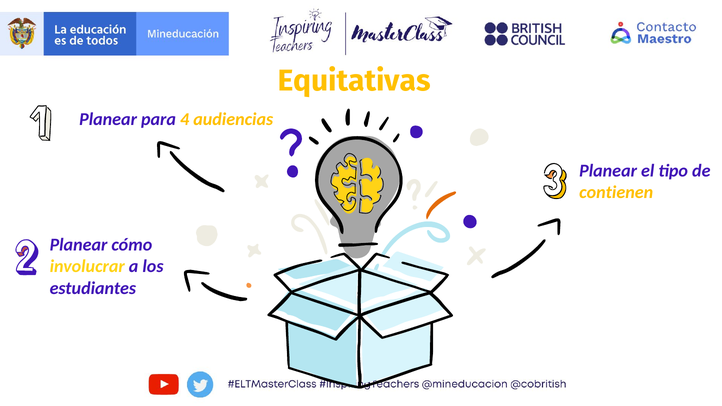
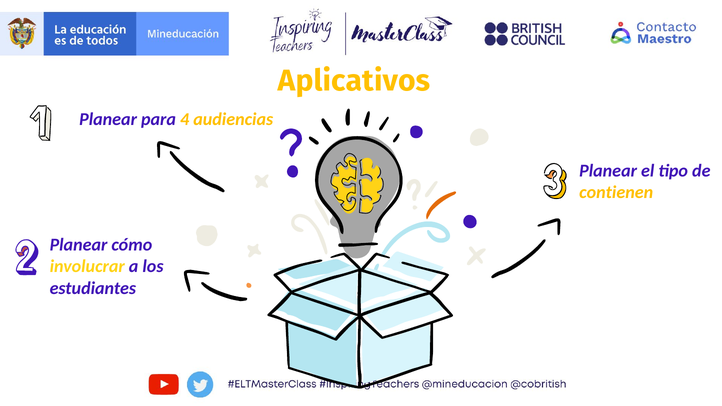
Equitativas: Equitativas -> Aplicativos (354, 81)
